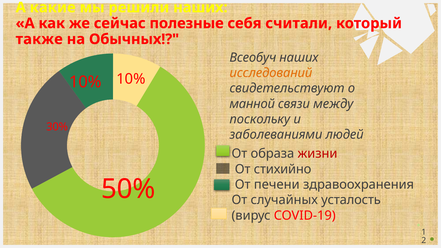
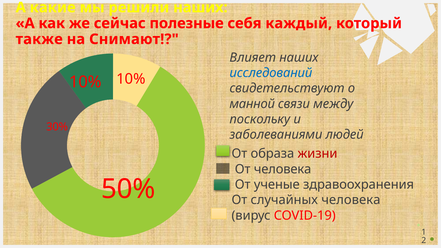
считали: считали -> каждый (299, 23)
Обычных: Обычных -> Снимают (134, 39)
Всеобуч: Всеобуч -> Влияет (253, 58)
исследований colour: orange -> blue (271, 73)
От стихийно: стихийно -> человека (283, 169)
печени: печени -> ученые (277, 185)
случайных усталость: усталость -> человека (351, 200)
